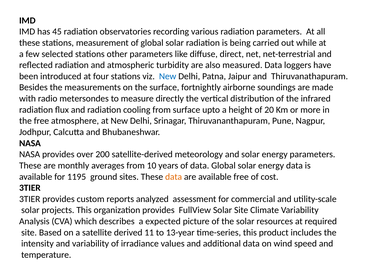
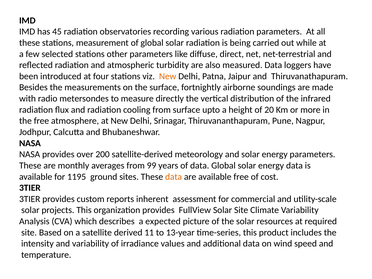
New colour: blue -> orange (168, 76)
10: 10 -> 99 (152, 166)
analyzed: analyzed -> inherent (152, 199)
